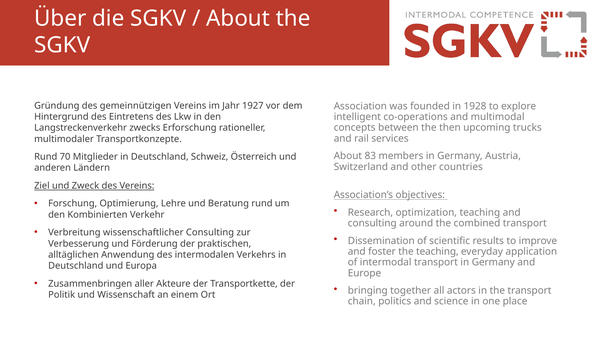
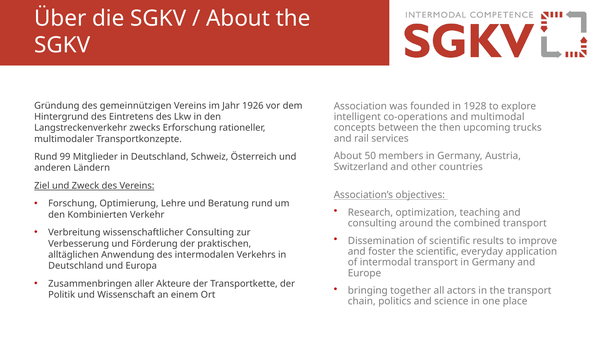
1927: 1927 -> 1926 (253, 106)
83: 83 -> 50 (370, 156)
70: 70 -> 99 (65, 157)
the teaching: teaching -> scientific (437, 251)
